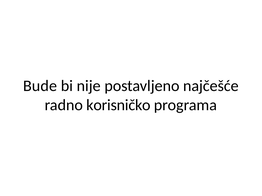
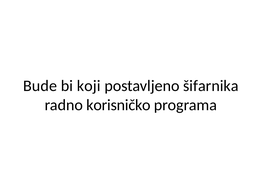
nije: nije -> koji (89, 86)
najčešće: najčešće -> šifarnika (211, 86)
